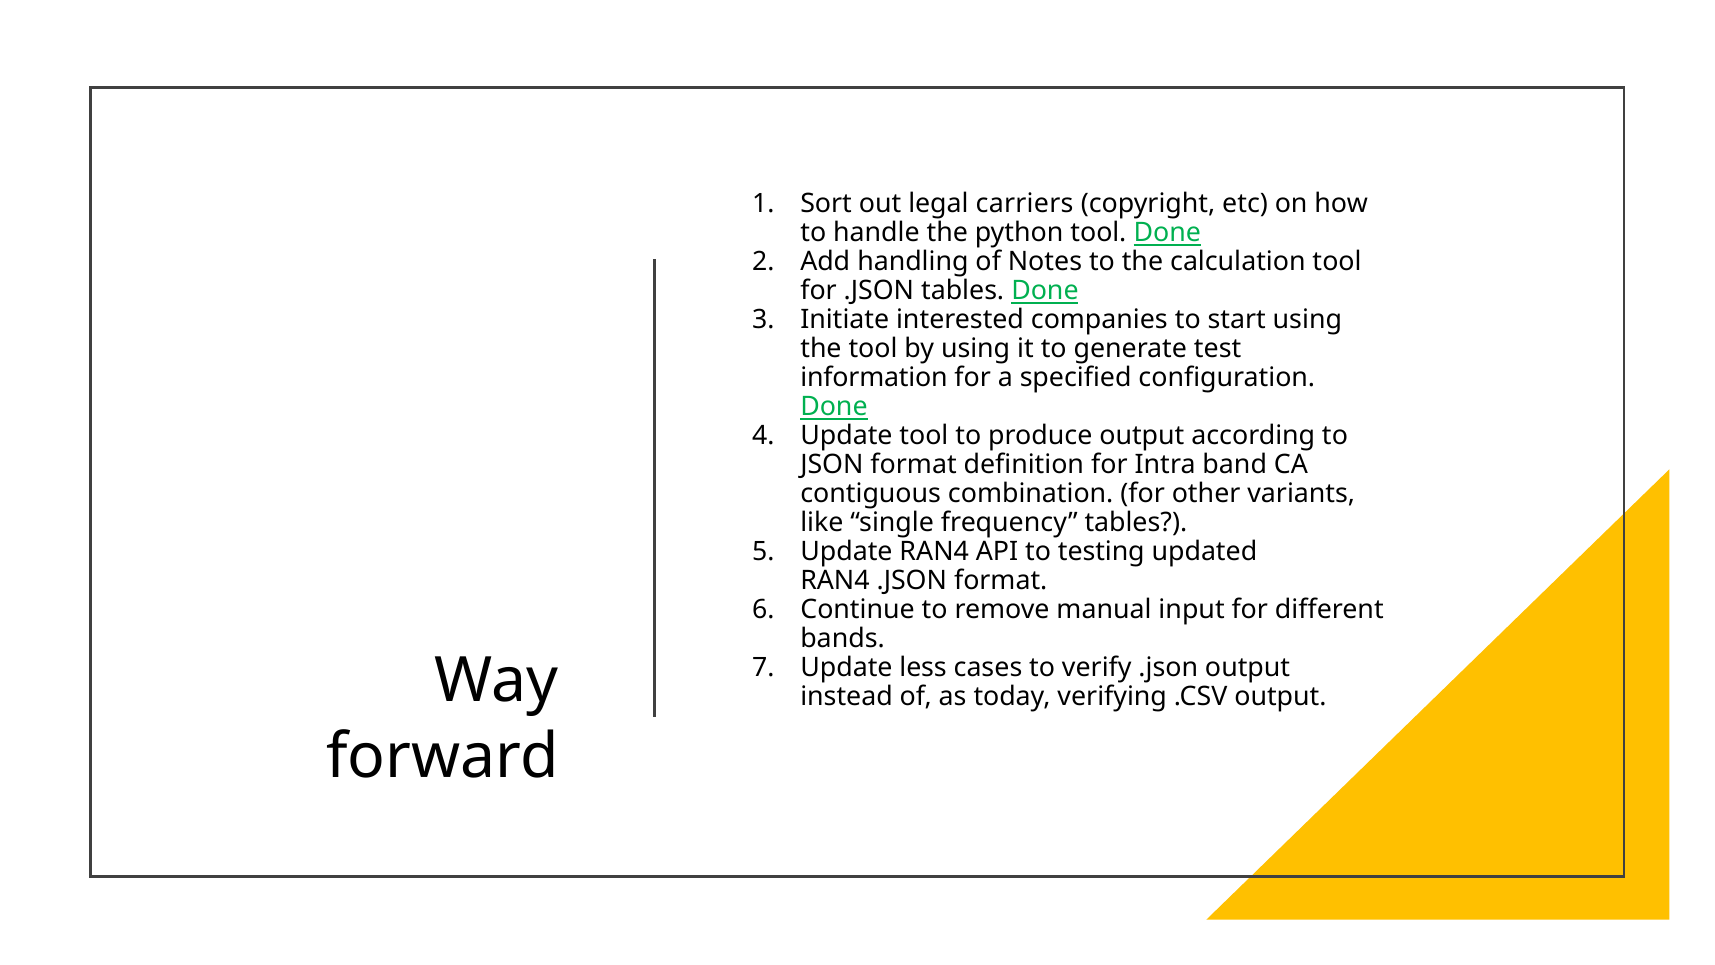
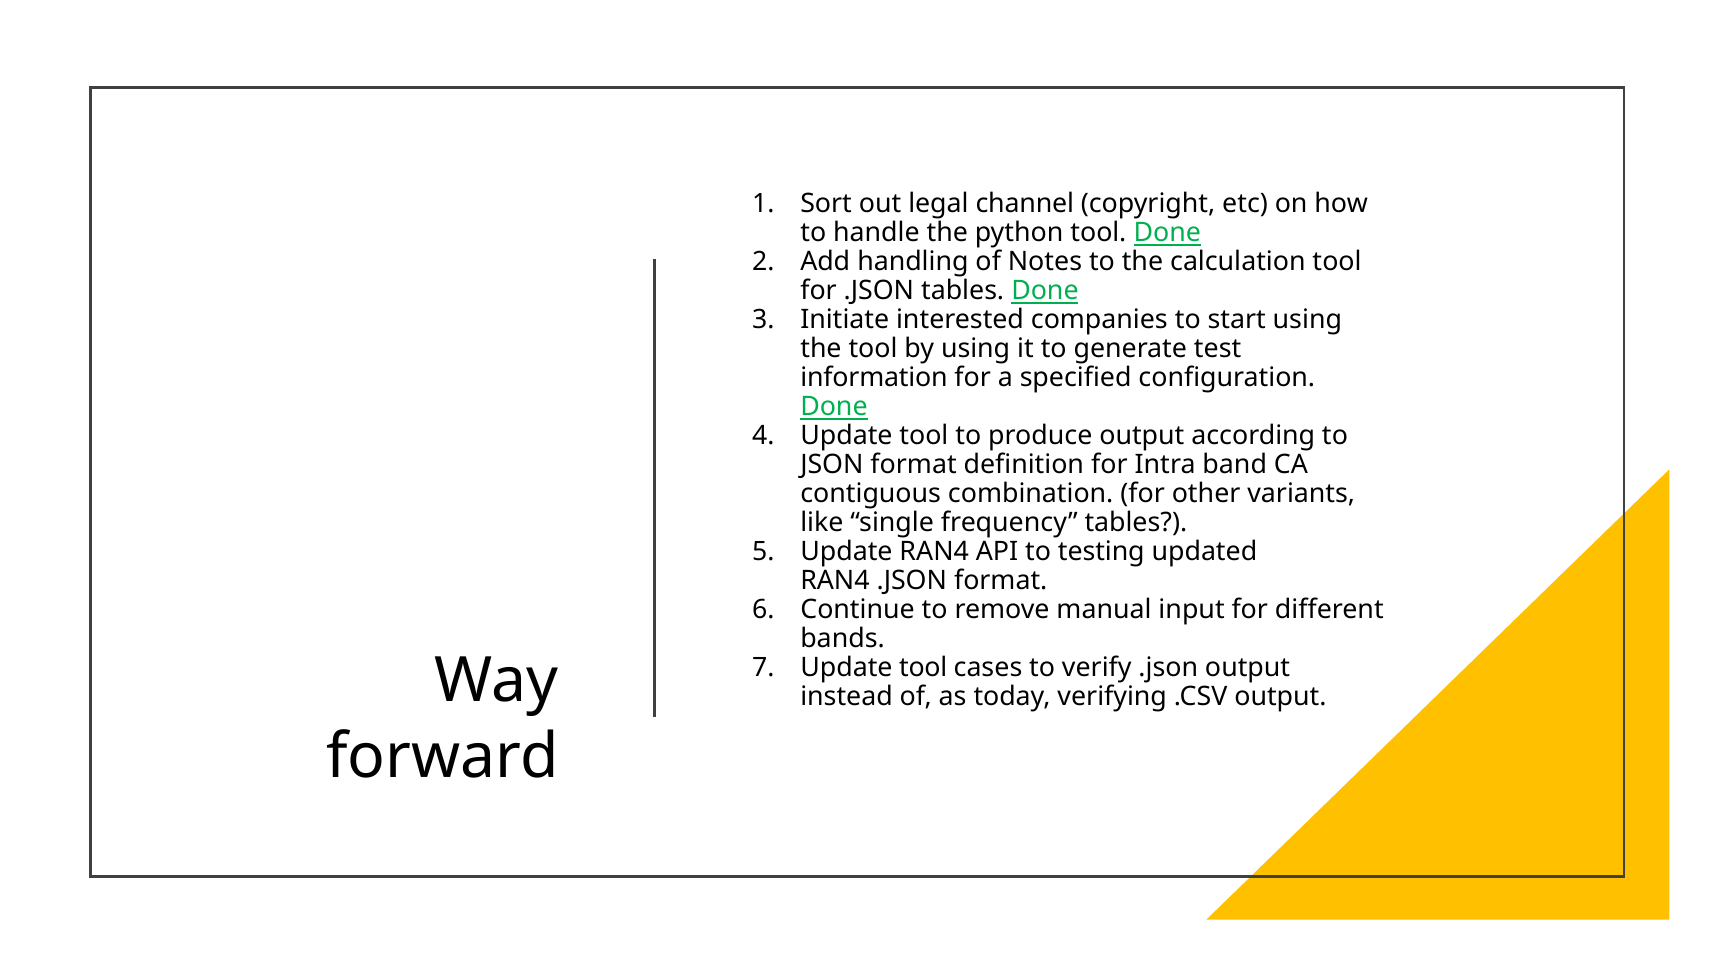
carriers: carriers -> channel (1025, 204)
less: less -> tool (923, 667)
